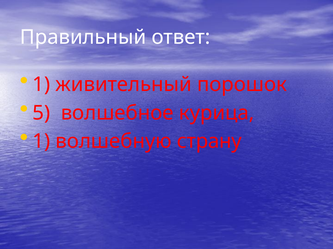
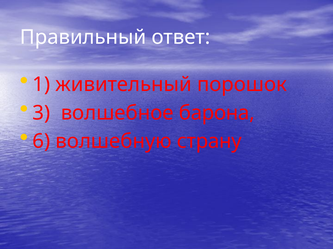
5: 5 -> 3 (41, 113)
курица: курица -> барона (217, 113)
1: 1 -> 6 (41, 142)
